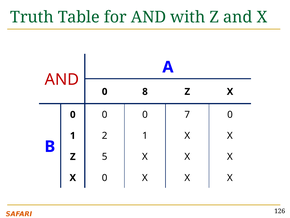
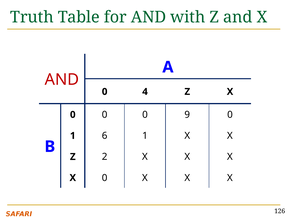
8: 8 -> 4 (145, 91)
7: 7 -> 9 (187, 114)
2: 2 -> 6 (105, 135)
5: 5 -> 2 (105, 156)
